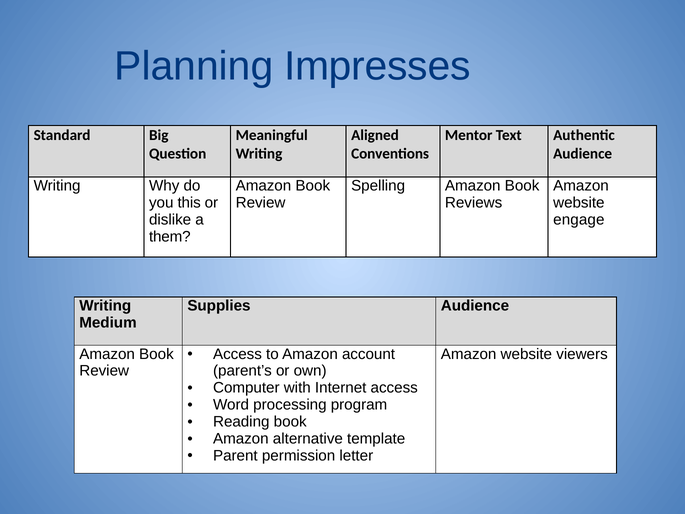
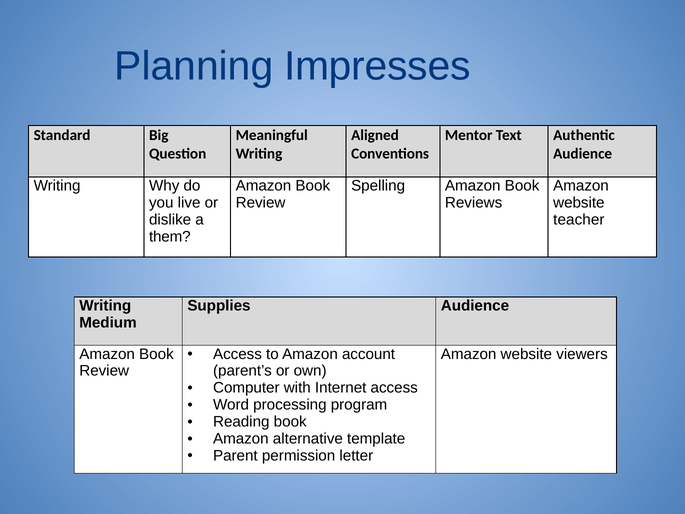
this: this -> live (189, 203)
engage: engage -> teacher (579, 219)
